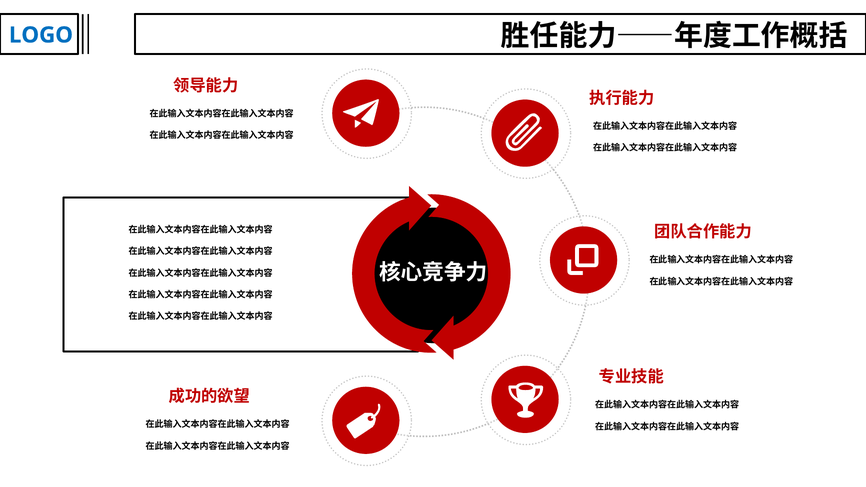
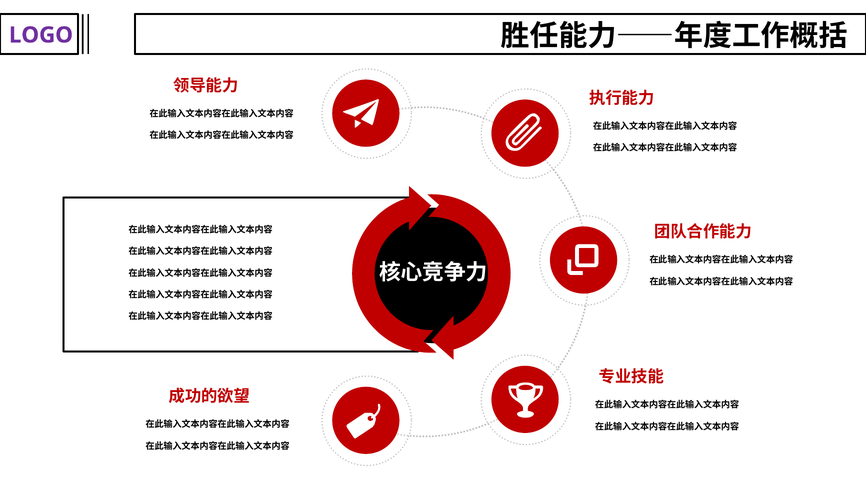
LOGO colour: blue -> purple (41, 35)
